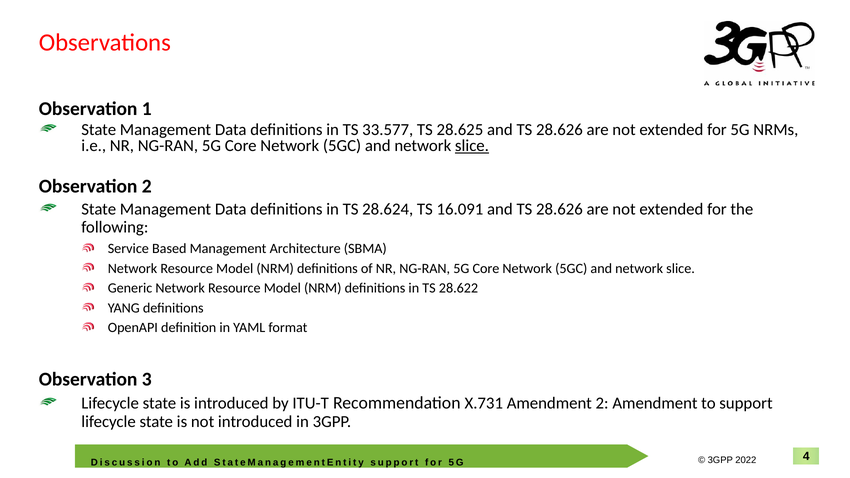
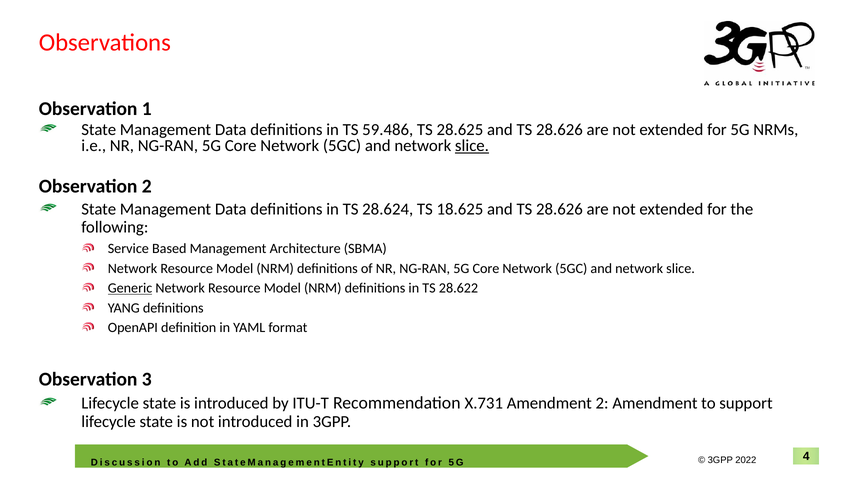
33.577: 33.577 -> 59.486 (388, 130)
16.091: 16.091 -> 18.625 (460, 209)
Generic underline: none -> present (130, 288)
